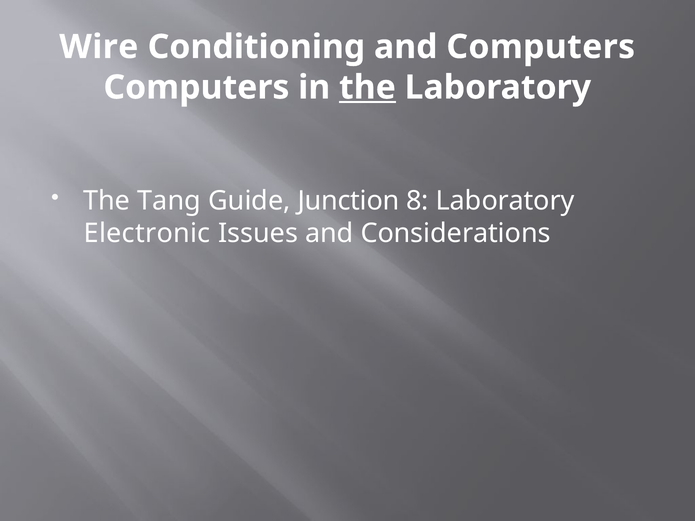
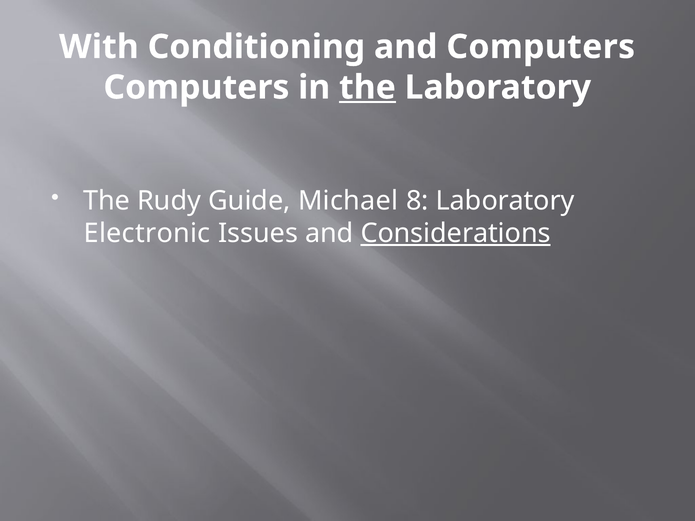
Wire: Wire -> With (99, 47)
Tang: Tang -> Rudy (169, 201)
Junction: Junction -> Michael (348, 201)
Considerations underline: none -> present (456, 234)
